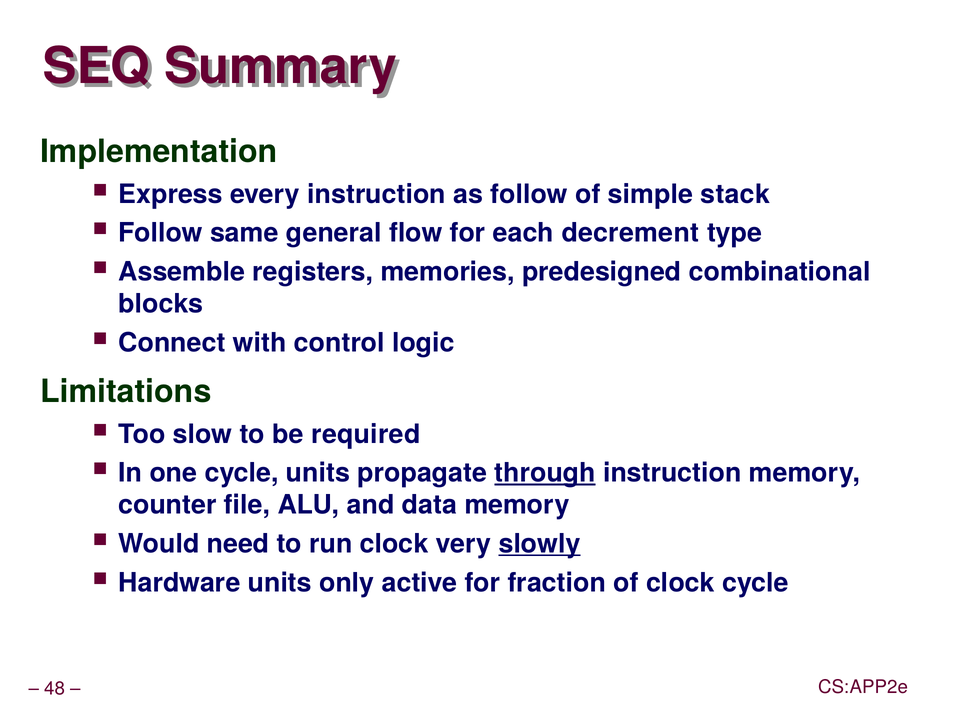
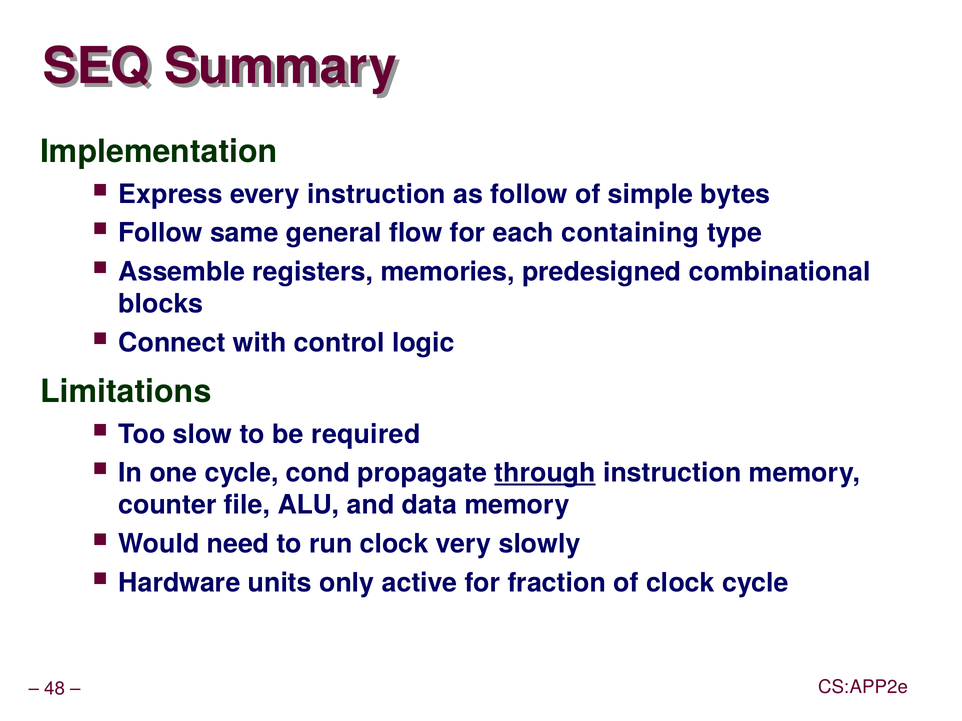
stack: stack -> bytes (735, 194)
decrement: decrement -> containing (630, 233)
cycle units: units -> cond (318, 473)
slowly underline: present -> none (540, 544)
